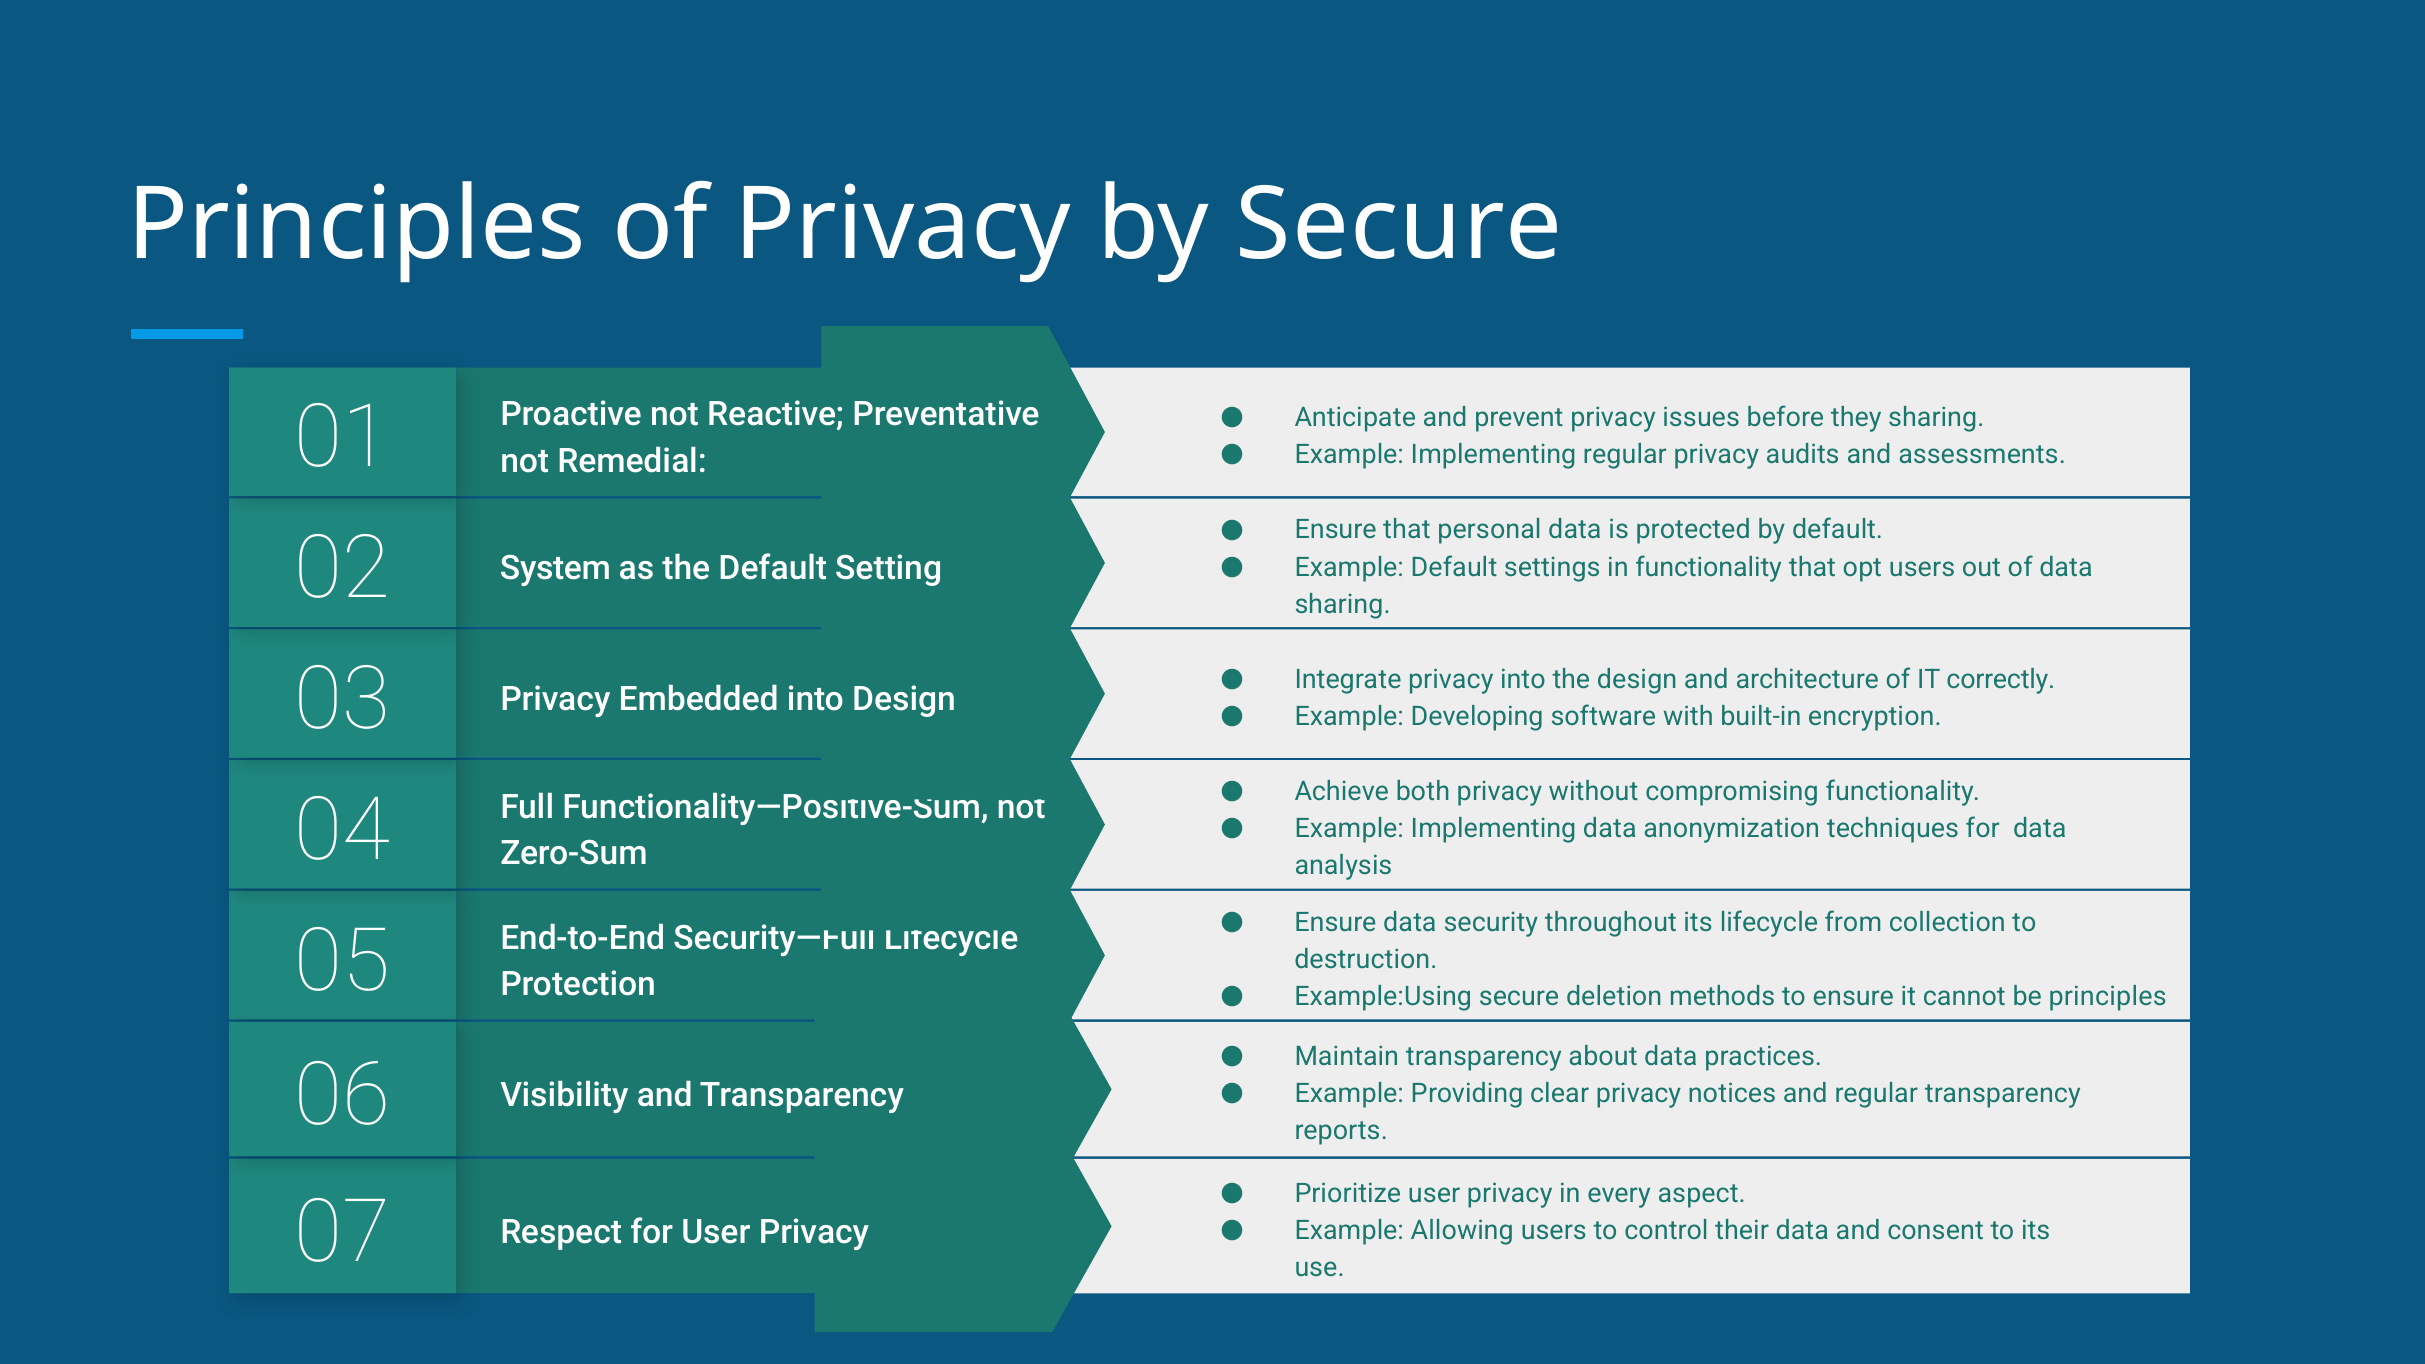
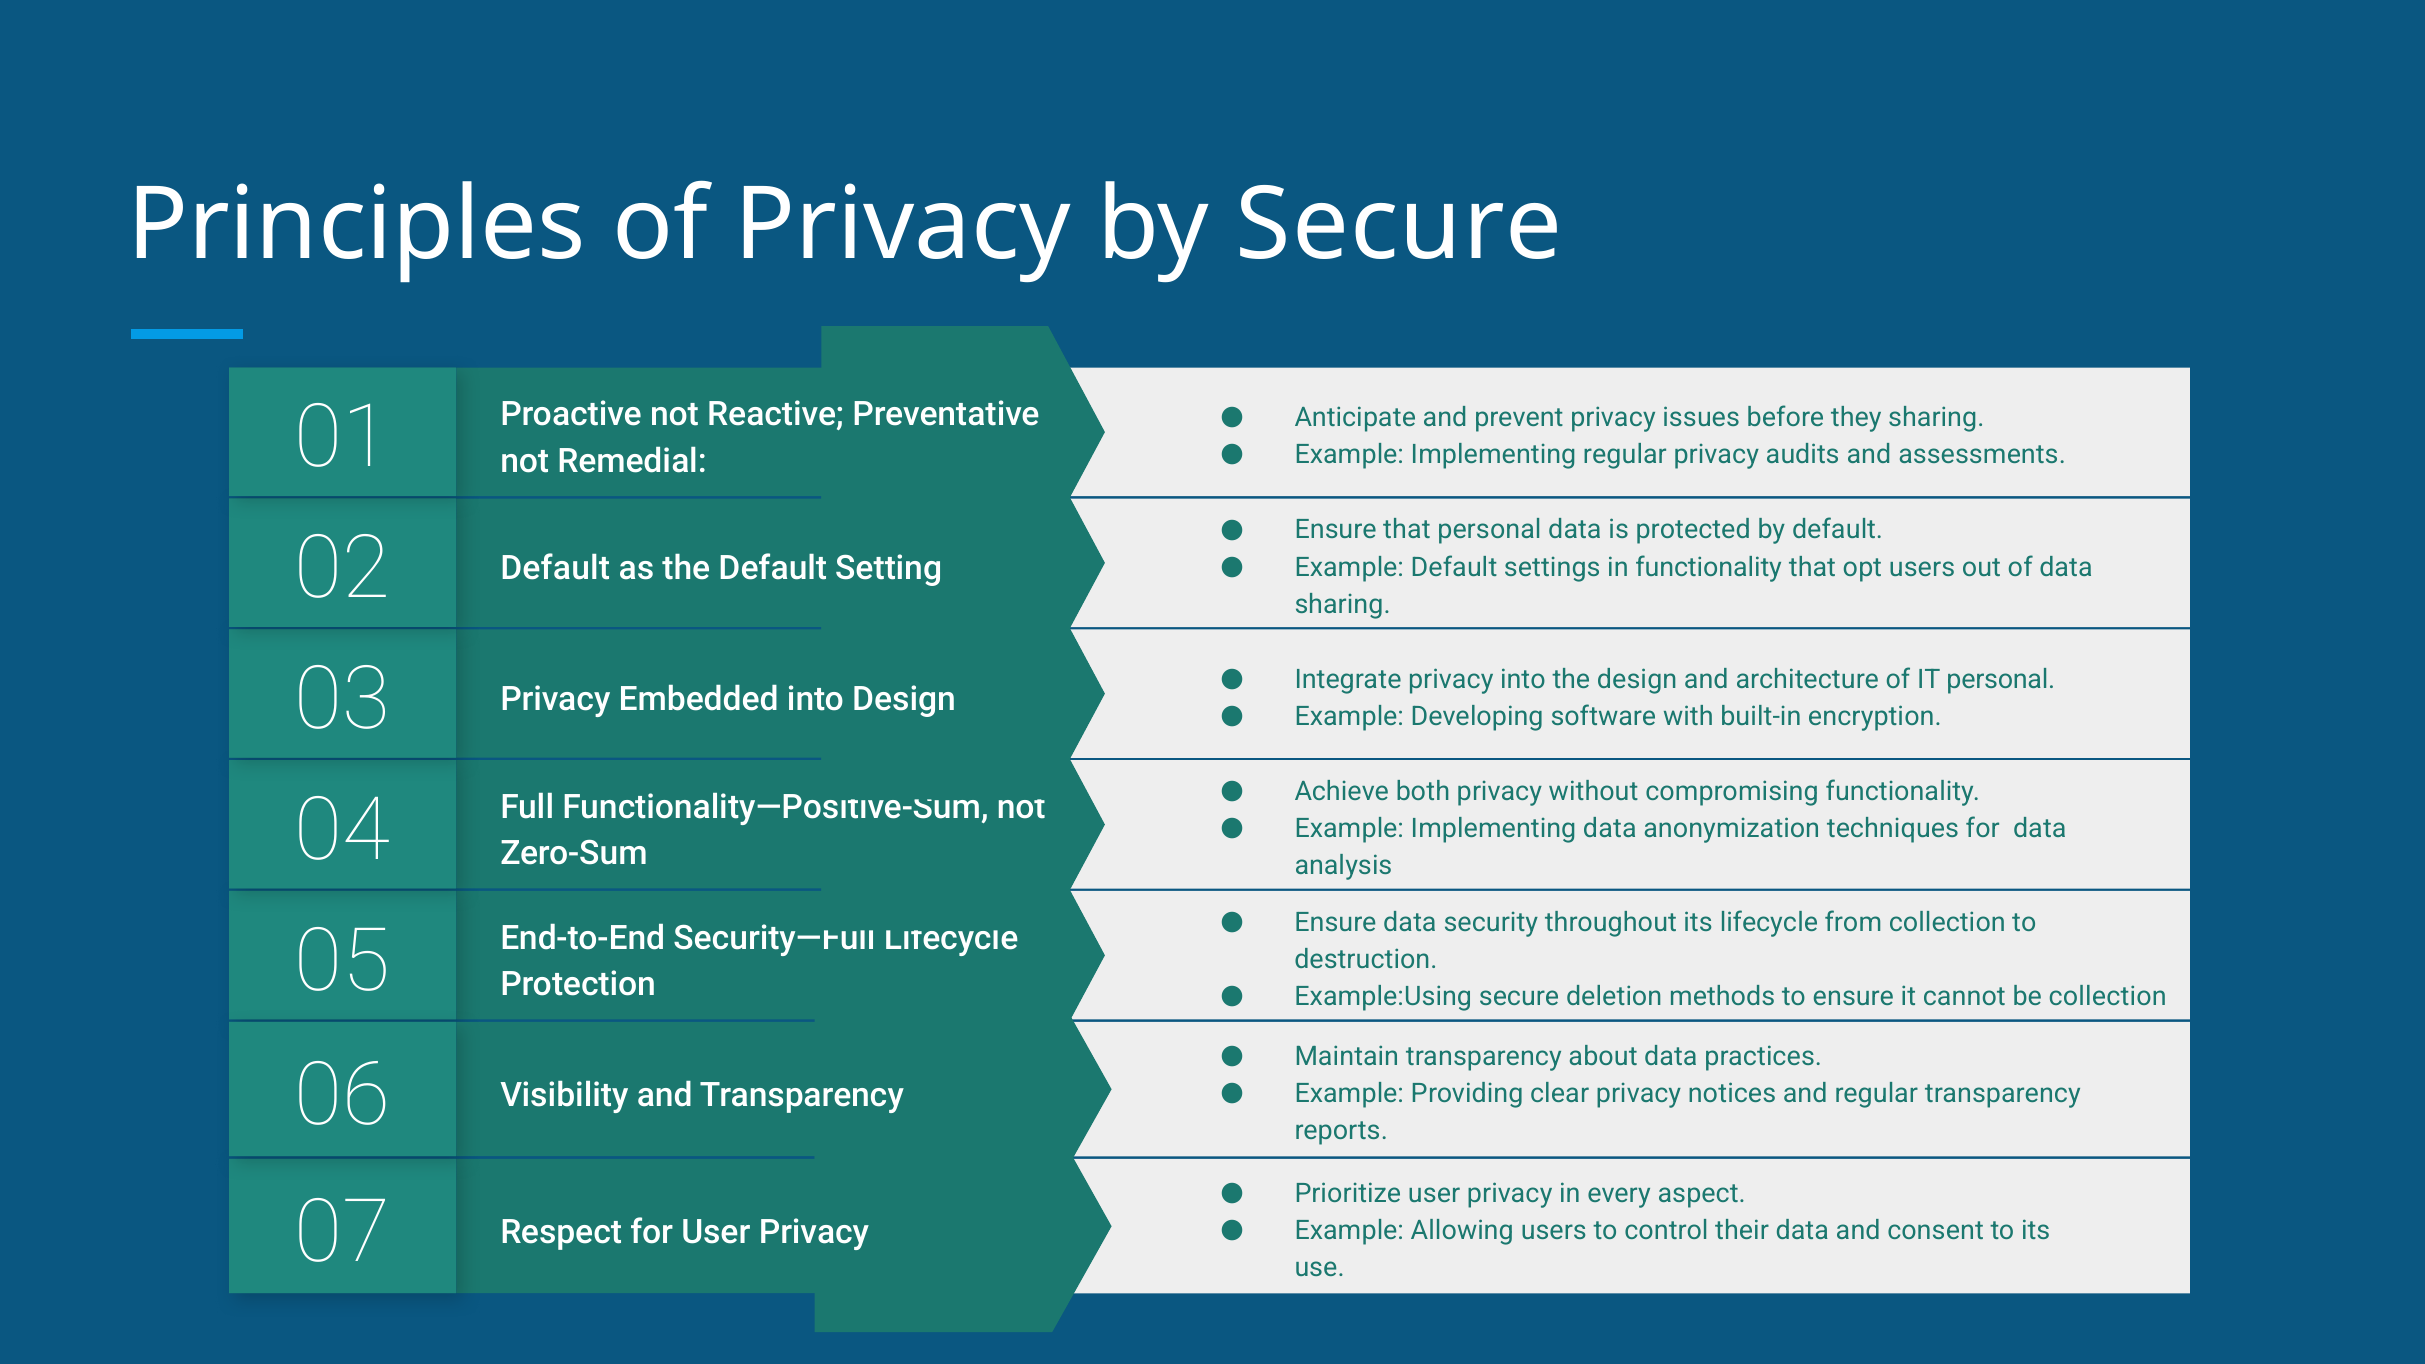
System: System -> Default (555, 569)
IT correctly: correctly -> personal (2001, 679)
be principles: principles -> collection (2108, 997)
